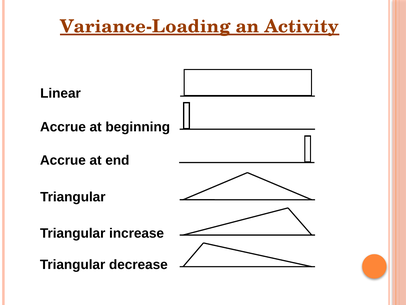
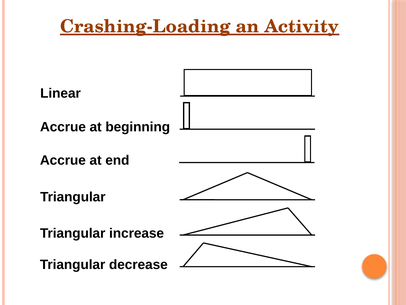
Variance-Loading: Variance-Loading -> Crashing-Loading (145, 27)
